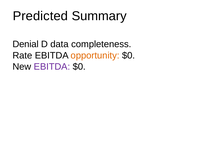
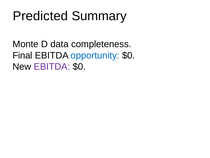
Denial: Denial -> Monte (26, 44)
Rate: Rate -> Final (22, 55)
opportunity colour: orange -> blue (95, 55)
